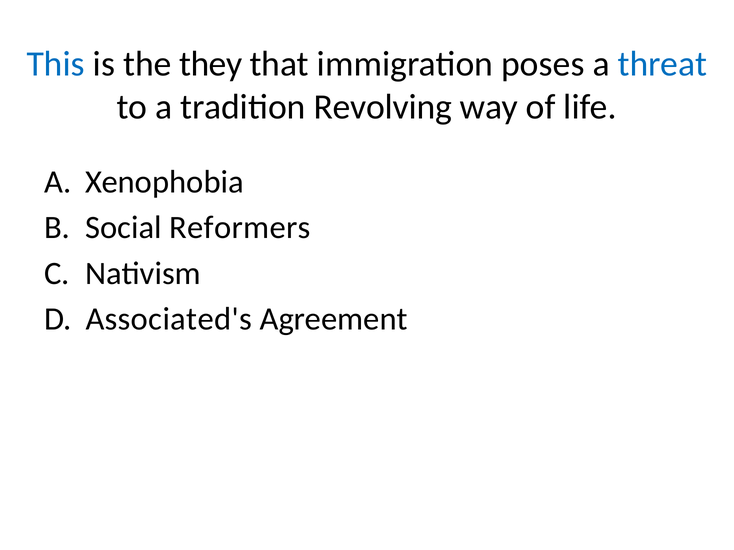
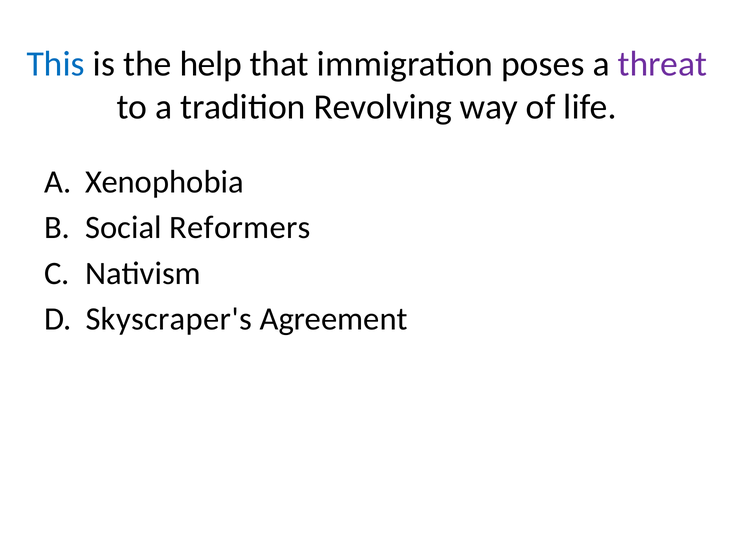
they: they -> help (211, 64)
threat colour: blue -> purple (662, 64)
Associated's: Associated's -> Skyscraper's (169, 319)
